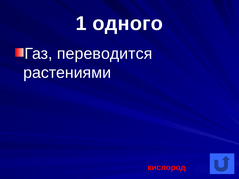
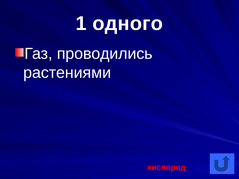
переводится: переводится -> проводились (105, 54)
